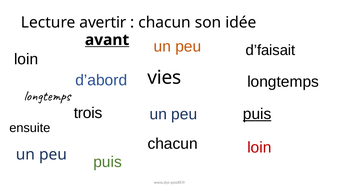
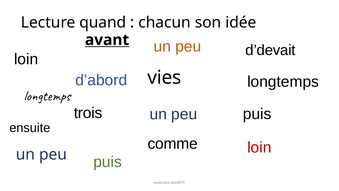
avertir: avertir -> quand (103, 22)
d’faisait: d’faisait -> d’devait (271, 50)
puis underline: present -> none (257, 114)
chacun: chacun -> comme (173, 144)
